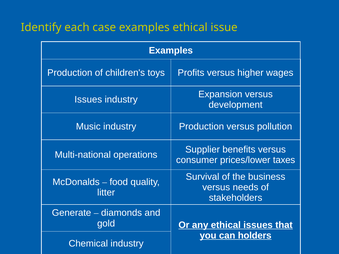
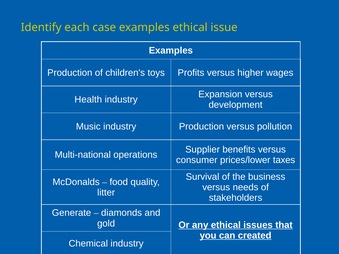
Issues: Issues -> Health (88, 100)
holders: holders -> created (255, 236)
